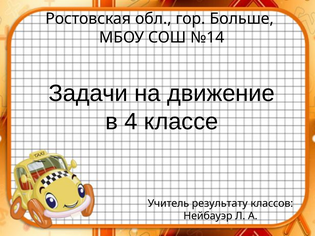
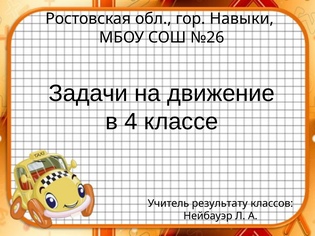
Больше: Больше -> Навыки (242, 19)
№14: №14 -> №26 (207, 38)
